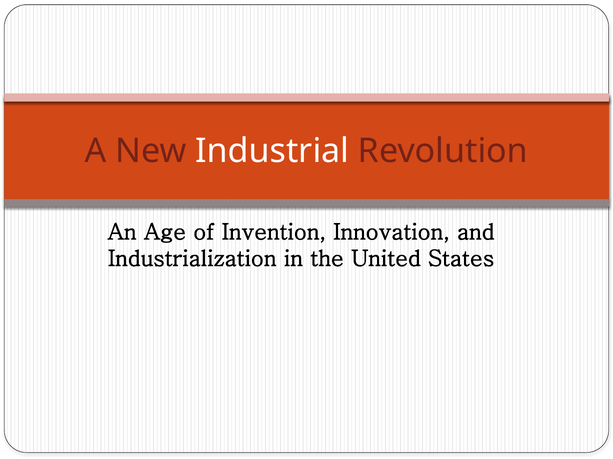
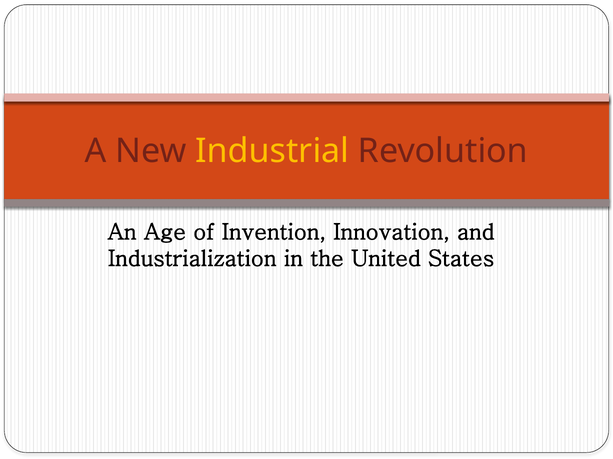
Industrial colour: white -> yellow (272, 151)
